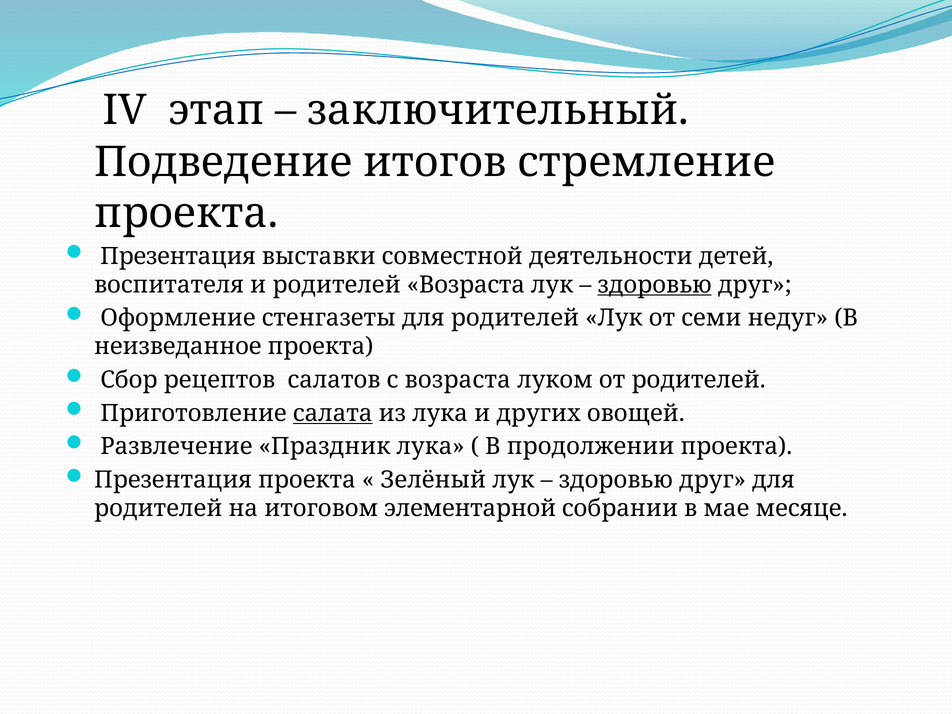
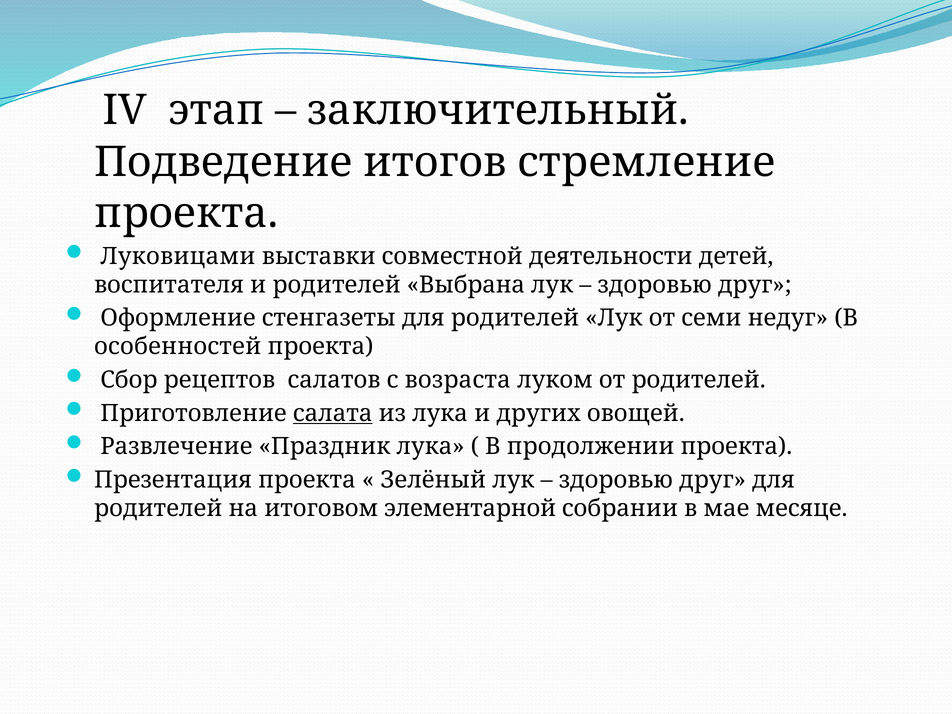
Презентация: Презентация -> Луковицами (178, 256)
родителей Возраста: Возраста -> Выбрана (466, 285)
здоровью underline: present -> none (655, 285)
неизведанное: неизведанное -> особенностей (178, 347)
